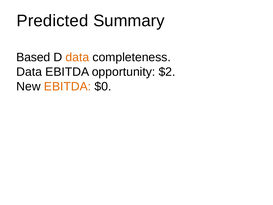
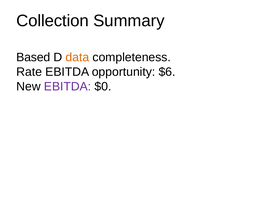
Predicted: Predicted -> Collection (53, 21)
Data: Data -> Rate (29, 72)
$2: $2 -> $6 (167, 72)
EBITDA colour: orange -> purple (68, 86)
